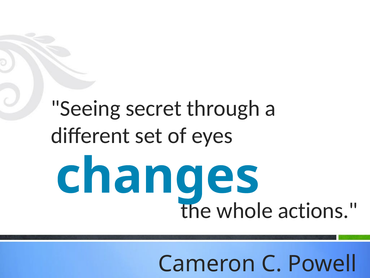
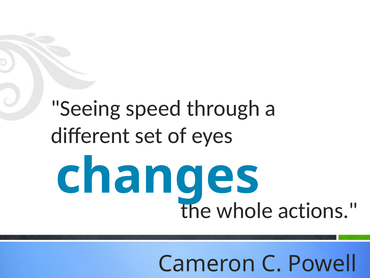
secret: secret -> speed (153, 108)
